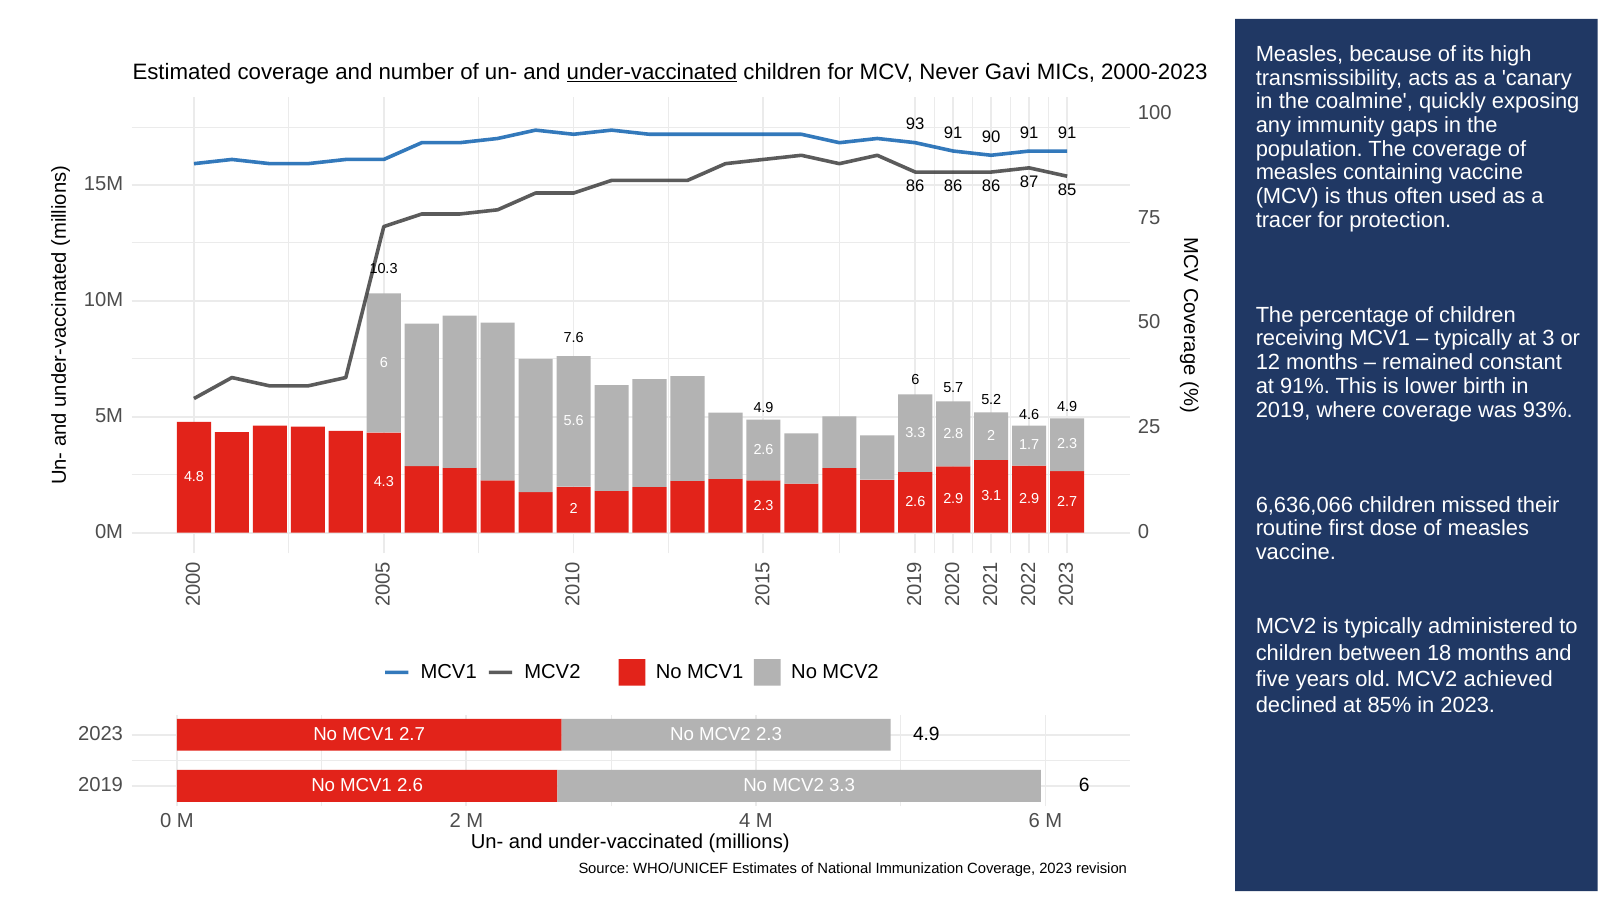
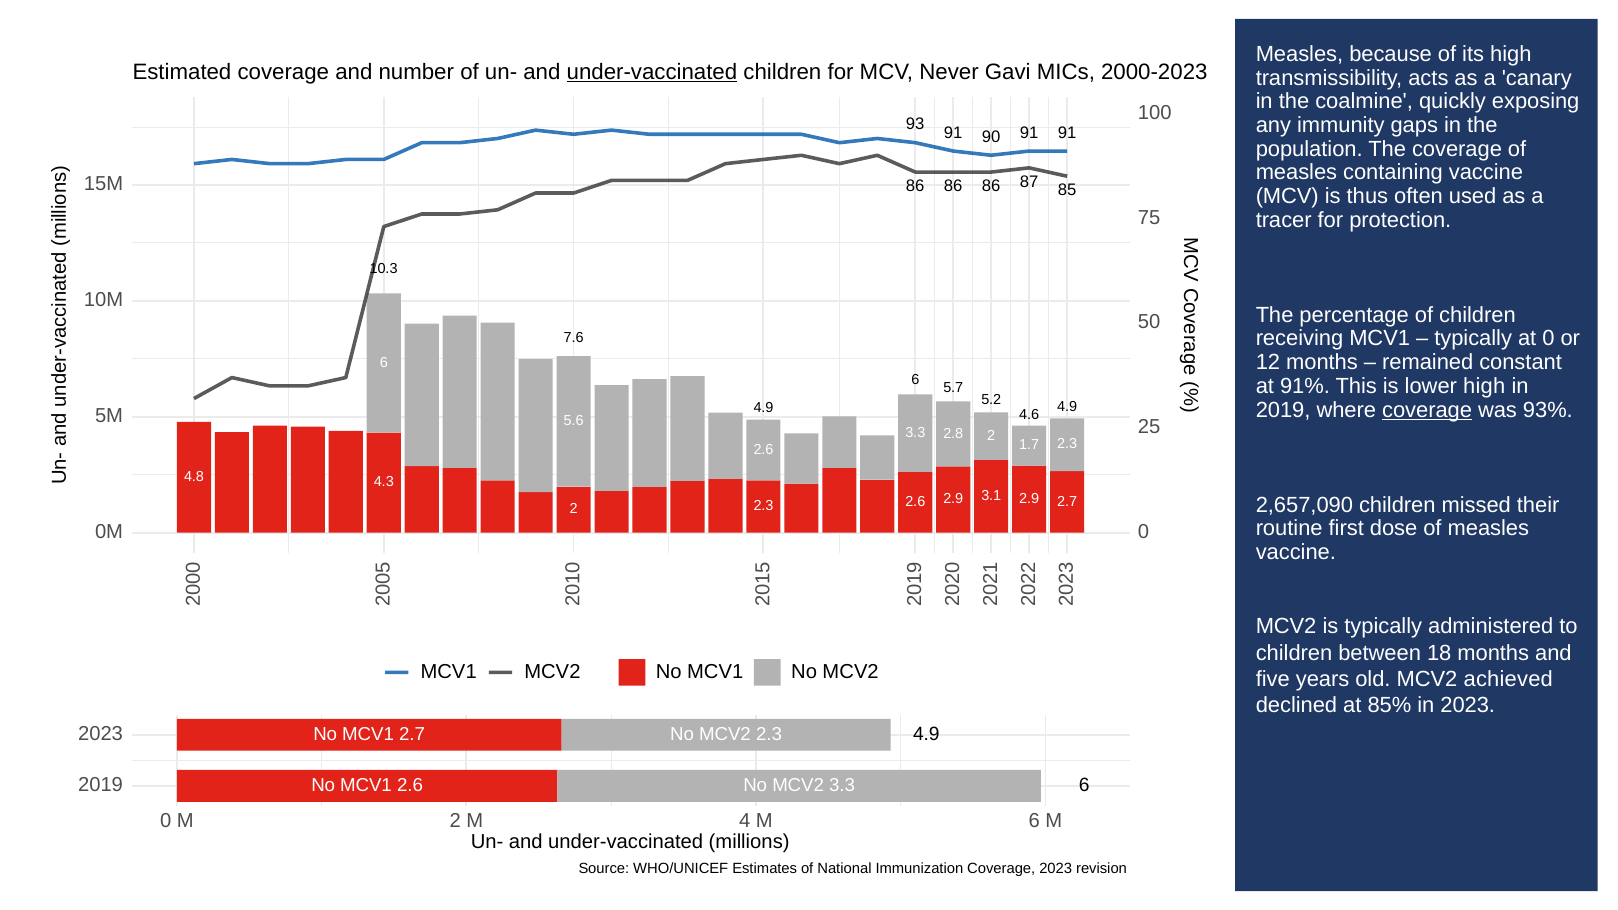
at 3: 3 -> 0 (1548, 339)
lower birth: birth -> high (1484, 386)
coverage underline: none -> present (1427, 410)
6,636,066: 6,636,066 -> 2,657,090 (1304, 505)
